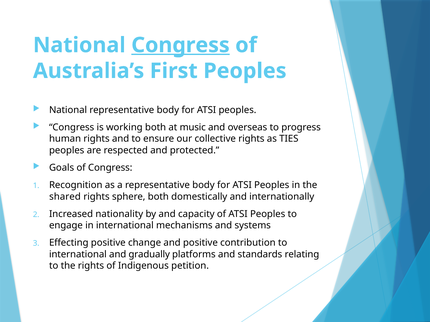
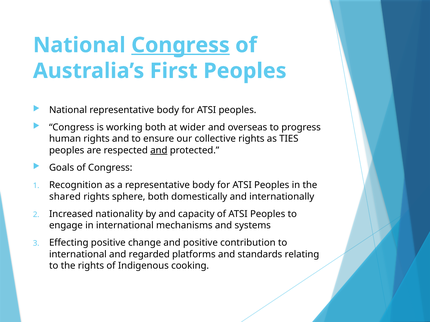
music: music -> wider (193, 128)
and underline: none -> present (159, 151)
gradually: gradually -> regarded (149, 255)
petition: petition -> cooking (190, 266)
